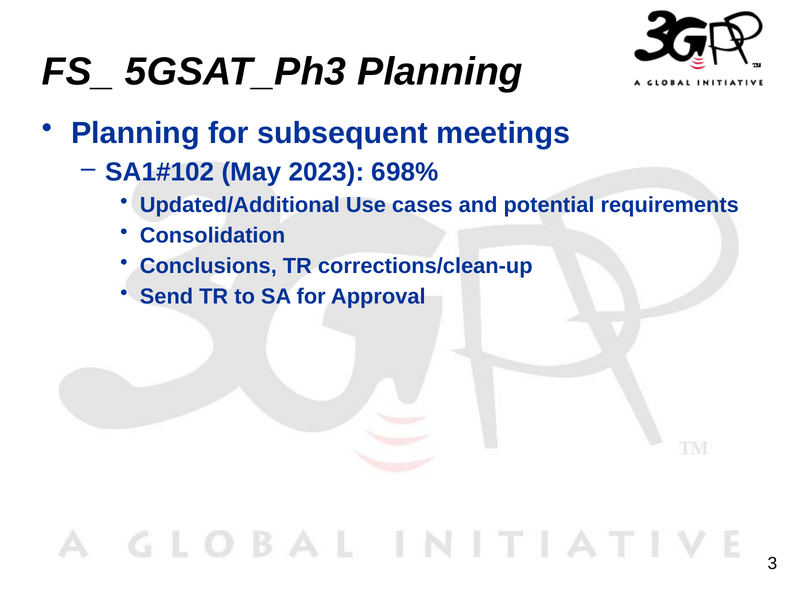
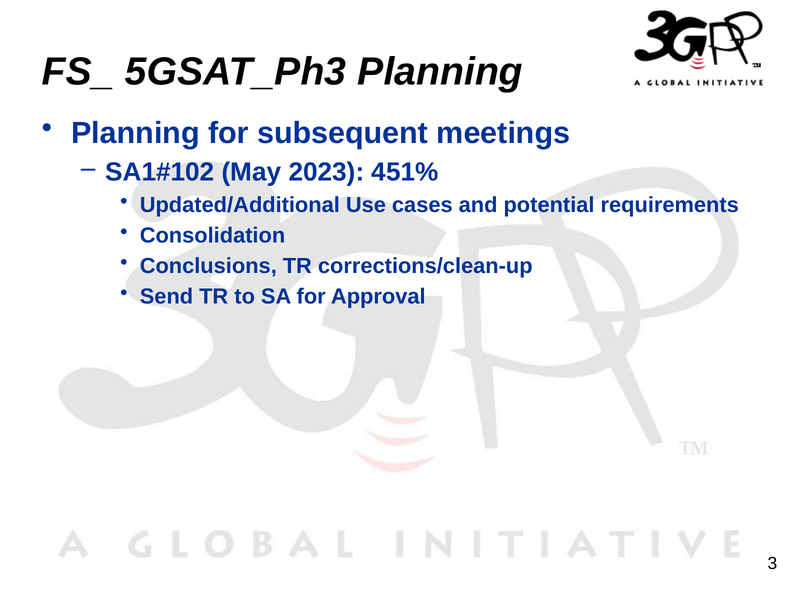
698%: 698% -> 451% (405, 172)
